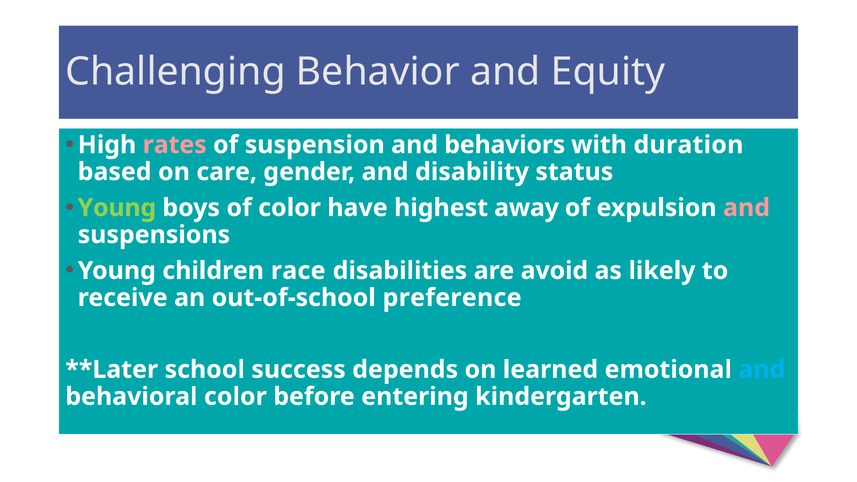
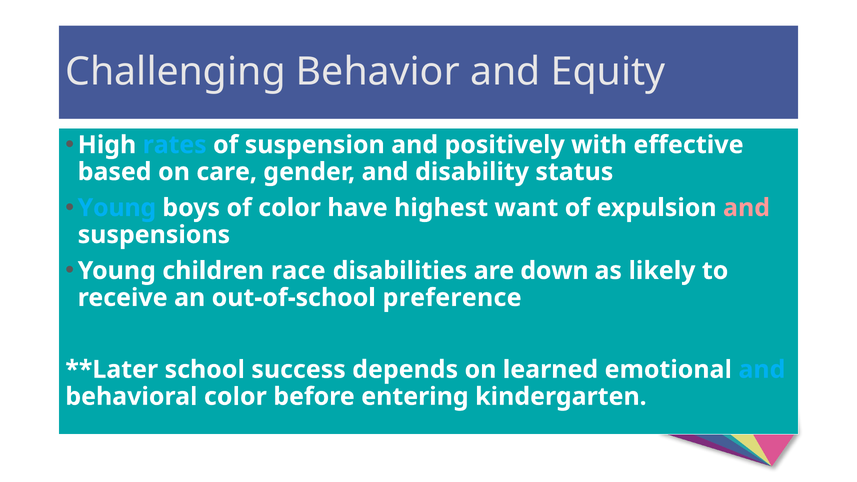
rates colour: pink -> light blue (175, 145)
behaviors: behaviors -> positively (505, 145)
duration: duration -> effective (689, 145)
Young colour: light green -> light blue (117, 208)
away: away -> want (526, 208)
avoid: avoid -> down (554, 271)
